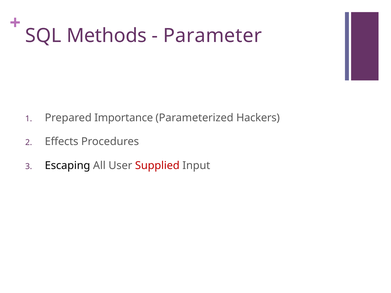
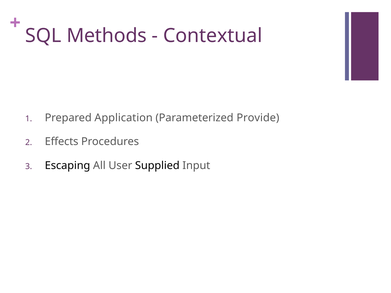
Parameter: Parameter -> Contextual (213, 36)
Importance: Importance -> Application (124, 118)
Hackers: Hackers -> Provide (258, 118)
Supplied colour: red -> black (157, 166)
